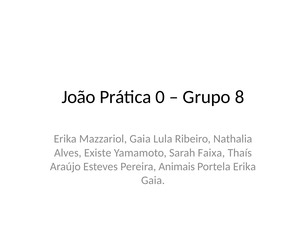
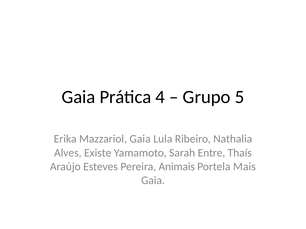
João: João -> Gaia (78, 97)
0: 0 -> 4 (160, 97)
8: 8 -> 5 (239, 97)
Faixa: Faixa -> Entre (211, 153)
Portela Erika: Erika -> Mais (244, 167)
